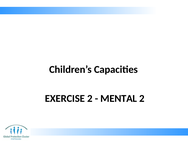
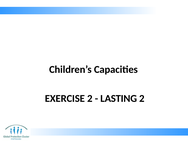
MENTAL: MENTAL -> LASTING (119, 99)
